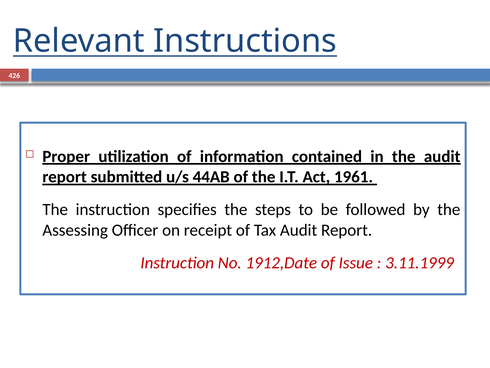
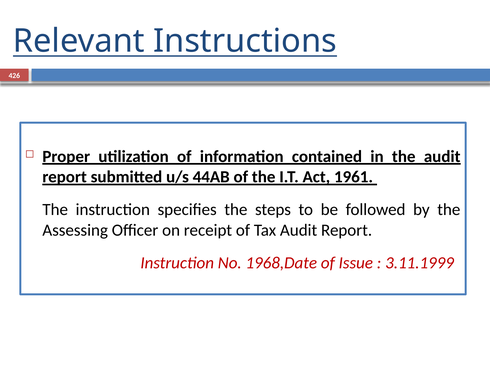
1912,Date: 1912,Date -> 1968,Date (281, 262)
